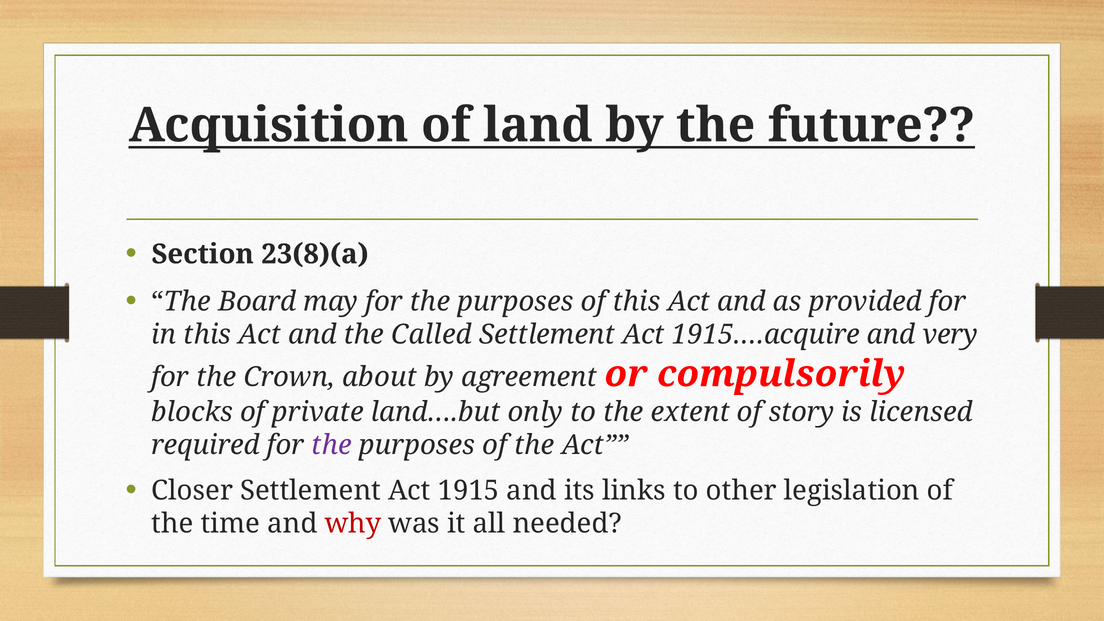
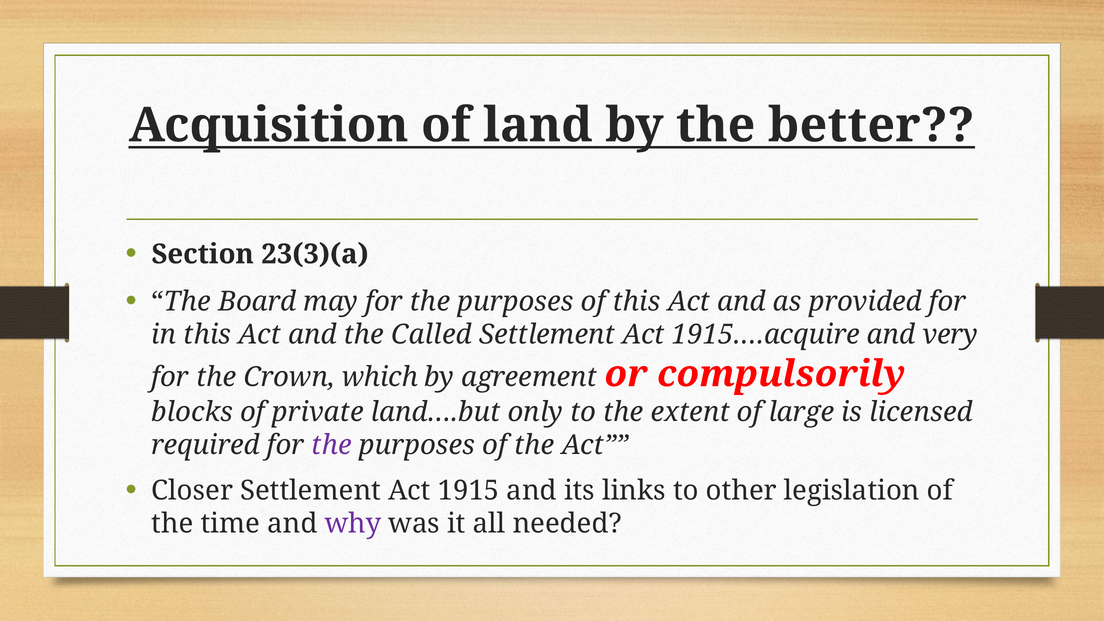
future: future -> better (871, 125)
23(8)(a: 23(8)(a -> 23(3)(a (315, 254)
about: about -> which (380, 377)
story: story -> large (801, 412)
why colour: red -> purple (353, 524)
